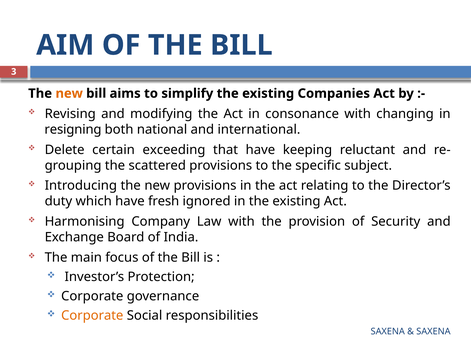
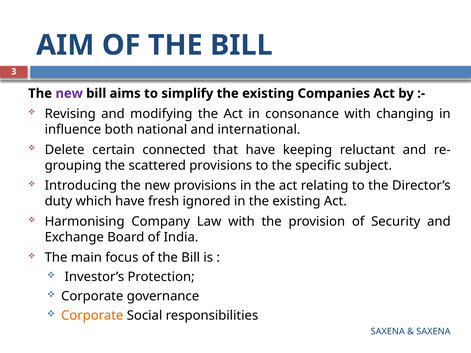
new colour: orange -> purple (69, 94)
resigning: resigning -> influence (73, 130)
exceeding: exceeding -> connected (174, 150)
